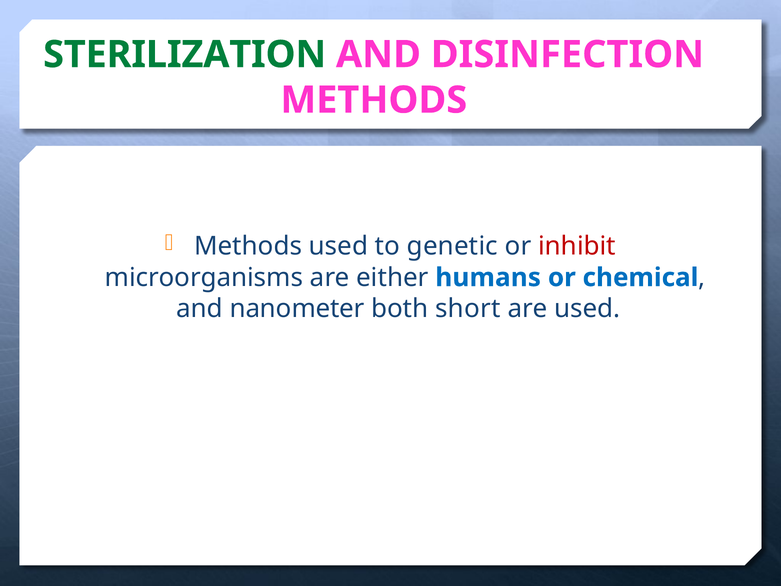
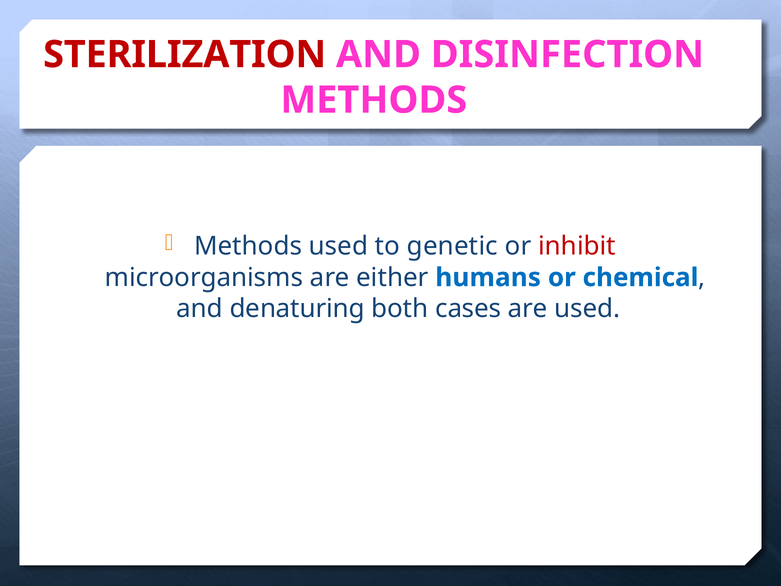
STERILIZATION colour: green -> red (185, 55)
nanometer: nanometer -> denaturing (297, 309)
short: short -> cases (468, 309)
